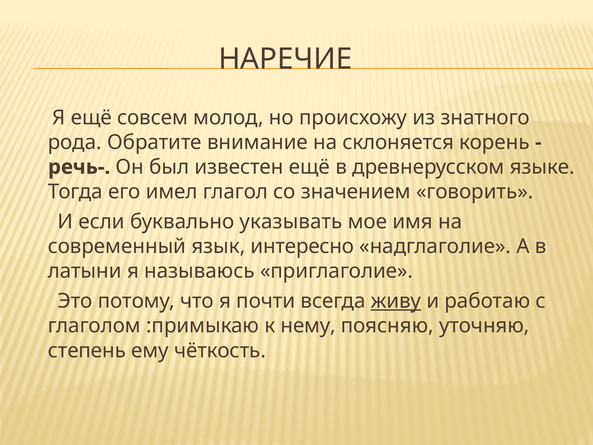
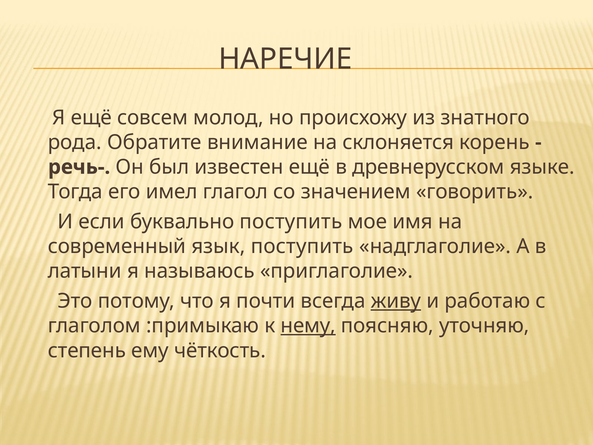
буквально указывать: указывать -> поступить (291, 222)
язык интересно: интересно -> поступить (302, 246)
нему underline: none -> present (308, 326)
